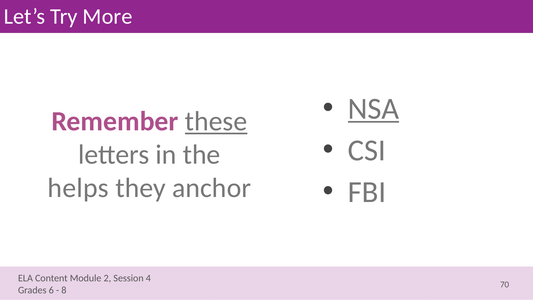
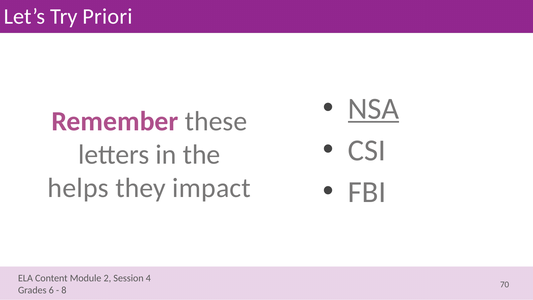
More: More -> Priori (108, 16)
these underline: present -> none (216, 121)
anchor: anchor -> impact (211, 188)
